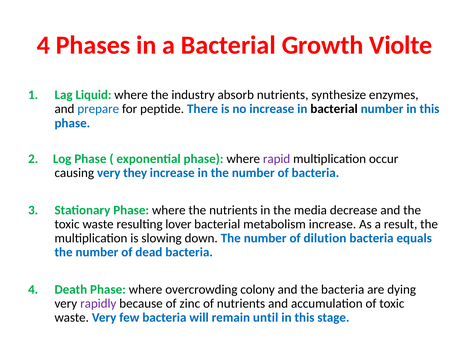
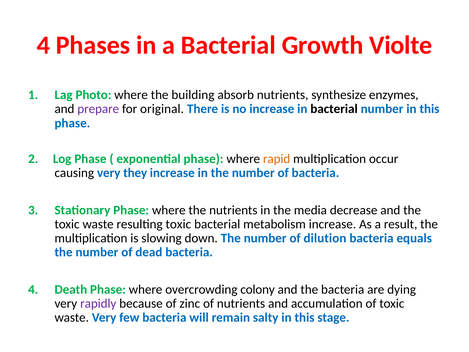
Liquid: Liquid -> Photo (93, 95)
industry: industry -> building (193, 95)
prepare colour: blue -> purple (98, 109)
peptide: peptide -> original (162, 109)
rapid colour: purple -> orange (277, 159)
resulting lover: lover -> toxic (178, 224)
until: until -> salty (266, 317)
